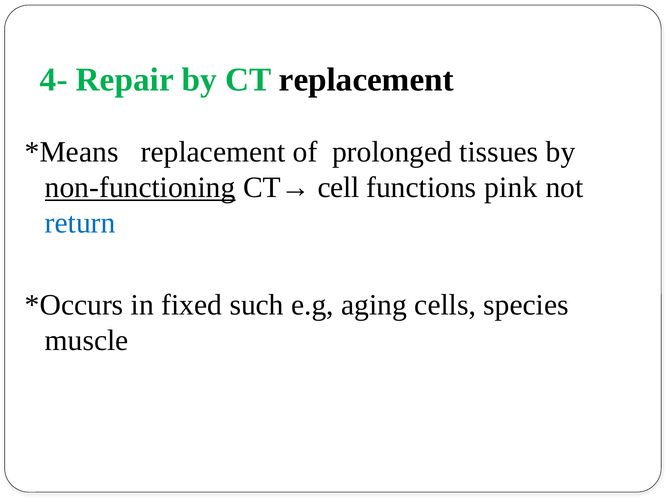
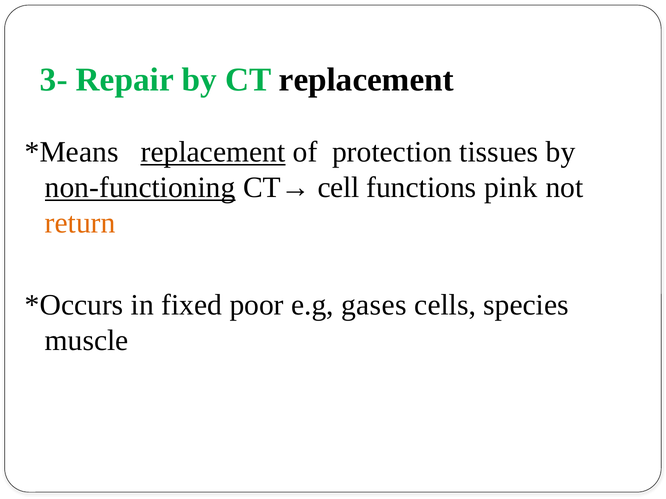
4-: 4- -> 3- (54, 80)
replacement underline: none -> present (213, 152)
prolonged: prolonged -> protection (392, 152)
return colour: blue -> orange (80, 223)
such: such -> poor (257, 305)
aging: aging -> gases (374, 305)
